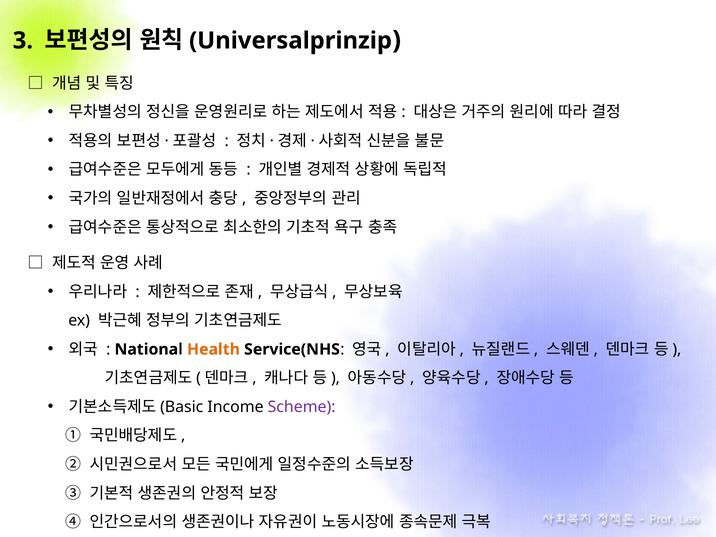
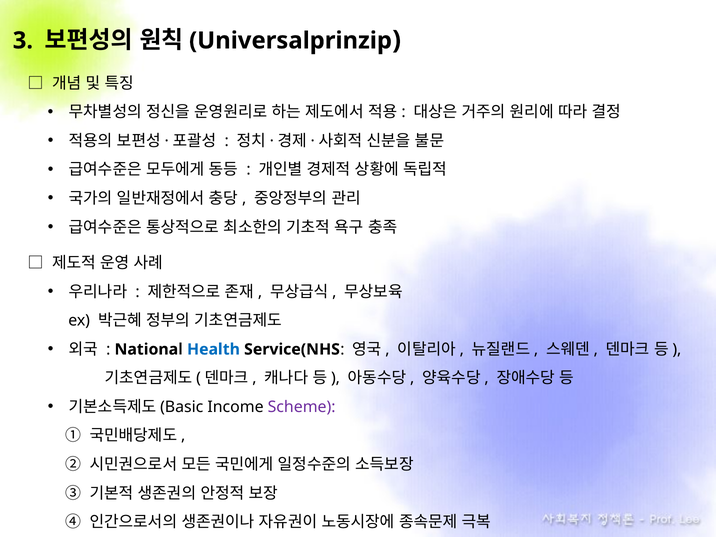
Health colour: orange -> blue (213, 349)
